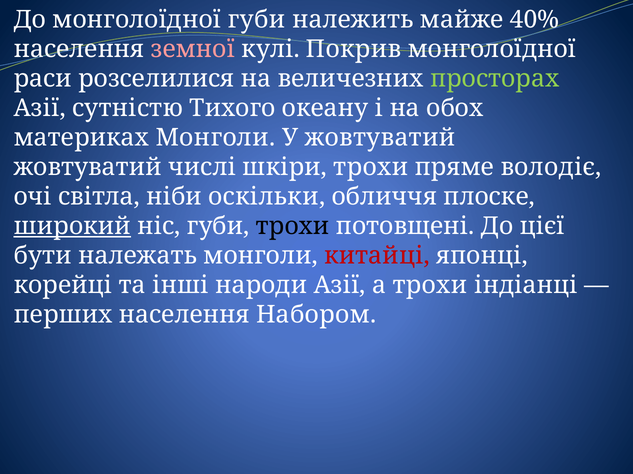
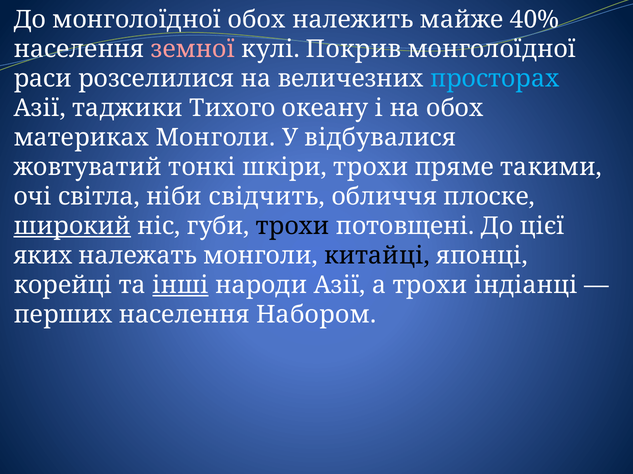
монголоїдної губи: губи -> обох (257, 20)
просторах colour: light green -> light blue (495, 79)
сутністю: сутністю -> таджики (127, 108)
У жовтуватий: жовтуватий -> відбувалися (380, 138)
числі: числі -> тонкі (202, 167)
володіє: володіє -> такими (551, 167)
оскільки: оскільки -> свідчить (267, 197)
бути: бути -> яких (43, 256)
китайці colour: red -> black (377, 256)
інші underline: none -> present (181, 286)
